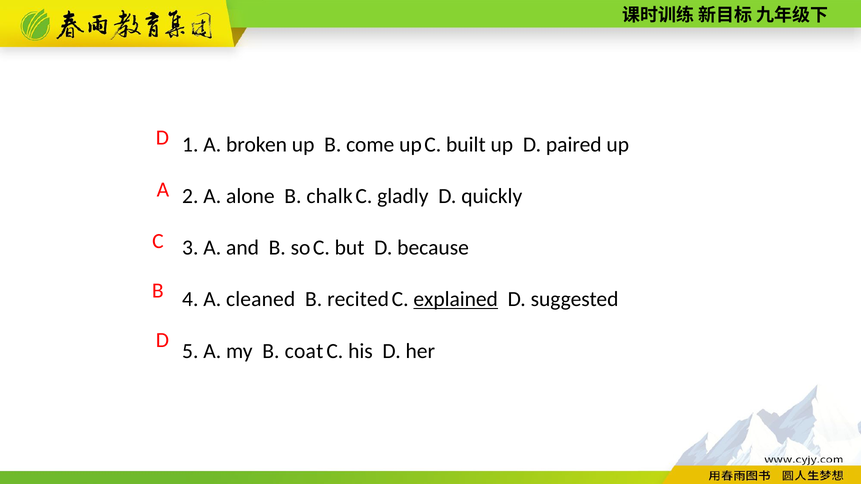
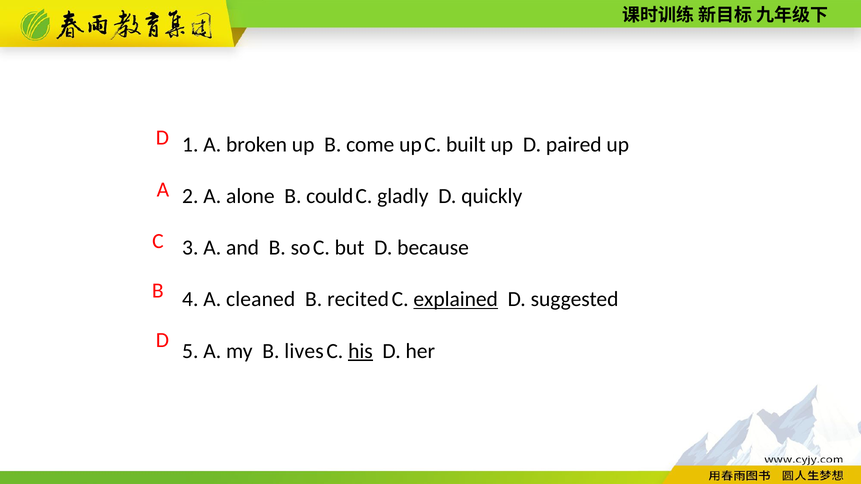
chalk: chalk -> could (330, 196)
coat: coat -> lives (304, 351)
his underline: none -> present (360, 351)
